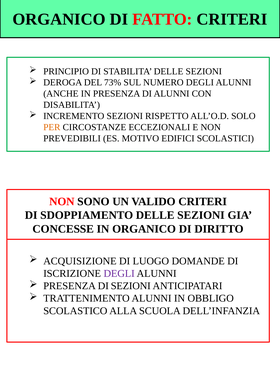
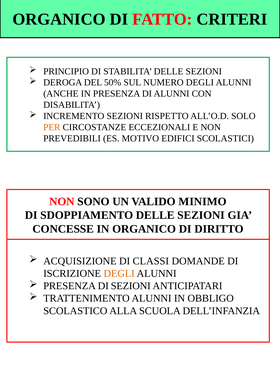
73%: 73% -> 50% (113, 83)
VALIDO CRITERI: CRITERI -> MINIMO (203, 202)
LUOGO: LUOGO -> CLASSI (151, 261)
DEGLI colour: purple -> orange (119, 274)
